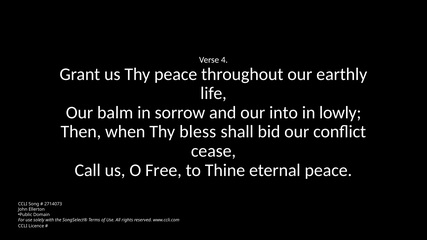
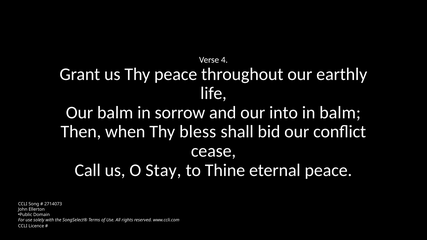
in lowly: lowly -> balm (340, 113)
Free: Free -> Stay (163, 170)
